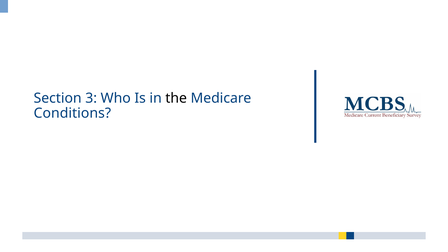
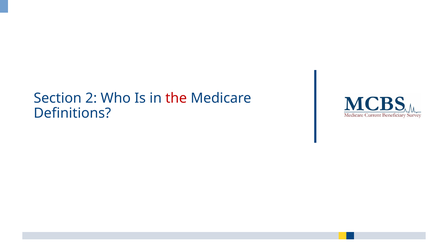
3: 3 -> 2 (91, 98)
the colour: black -> red (176, 98)
Conditions: Conditions -> Definitions (72, 113)
